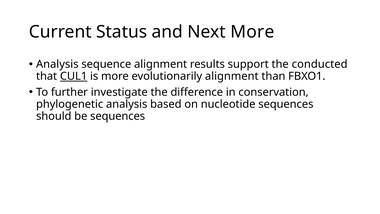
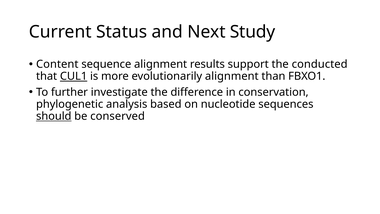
Next More: More -> Study (253, 32)
Analysis: Analysis -> Content (57, 64)
should underline: none -> present (54, 116)
be sequences: sequences -> conserved (118, 116)
